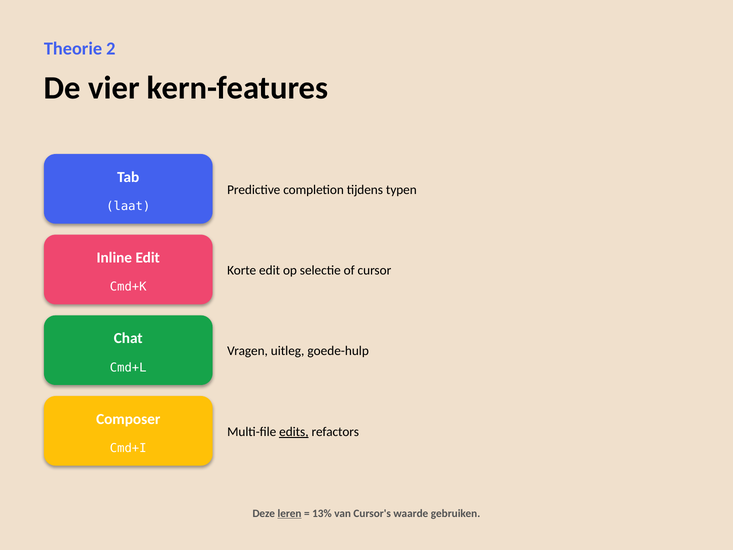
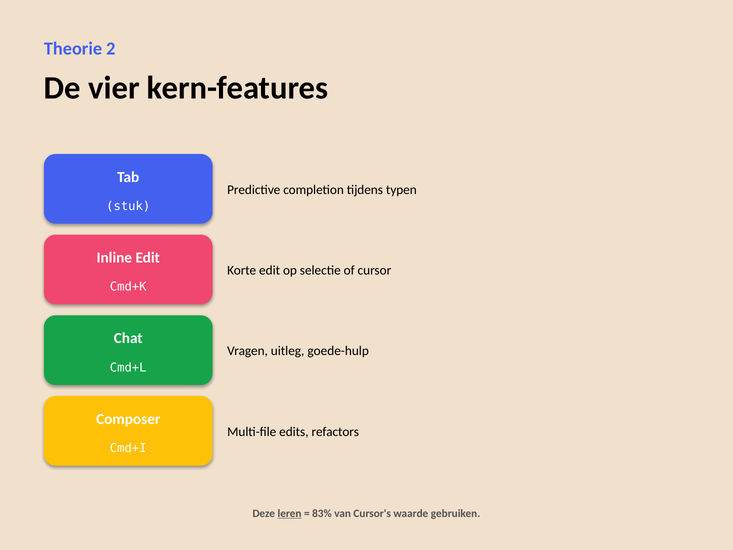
laat: laat -> stuk (128, 206)
edits underline: present -> none (294, 432)
13%: 13% -> 83% (322, 513)
